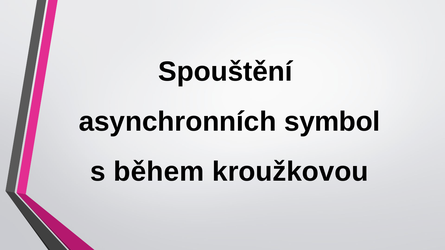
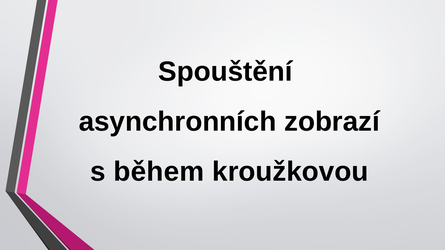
symbol: symbol -> zobrazí (332, 122)
